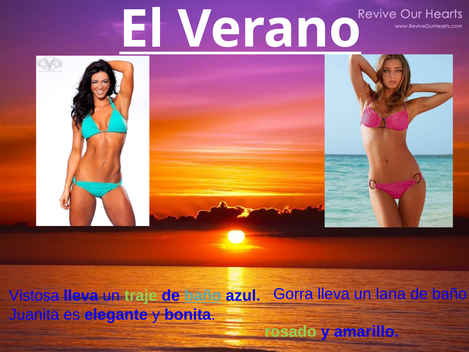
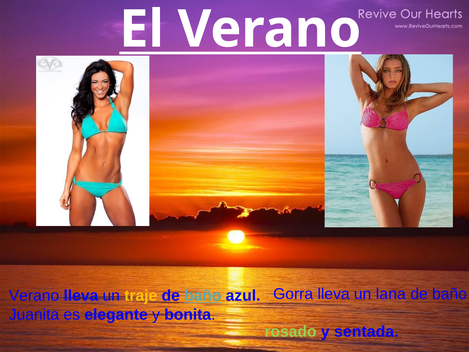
Vistosa: Vistosa -> Verano (34, 296)
traje colour: light green -> yellow (141, 296)
amarillo: amarillo -> sentada (366, 331)
